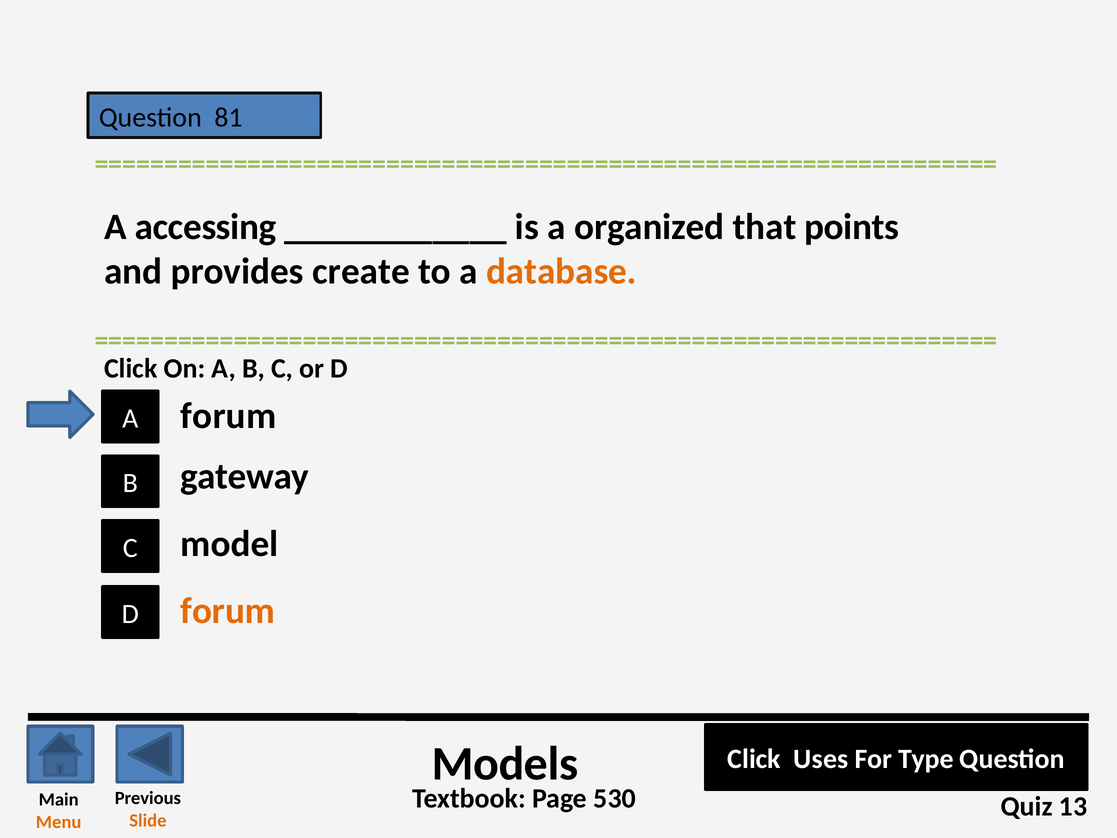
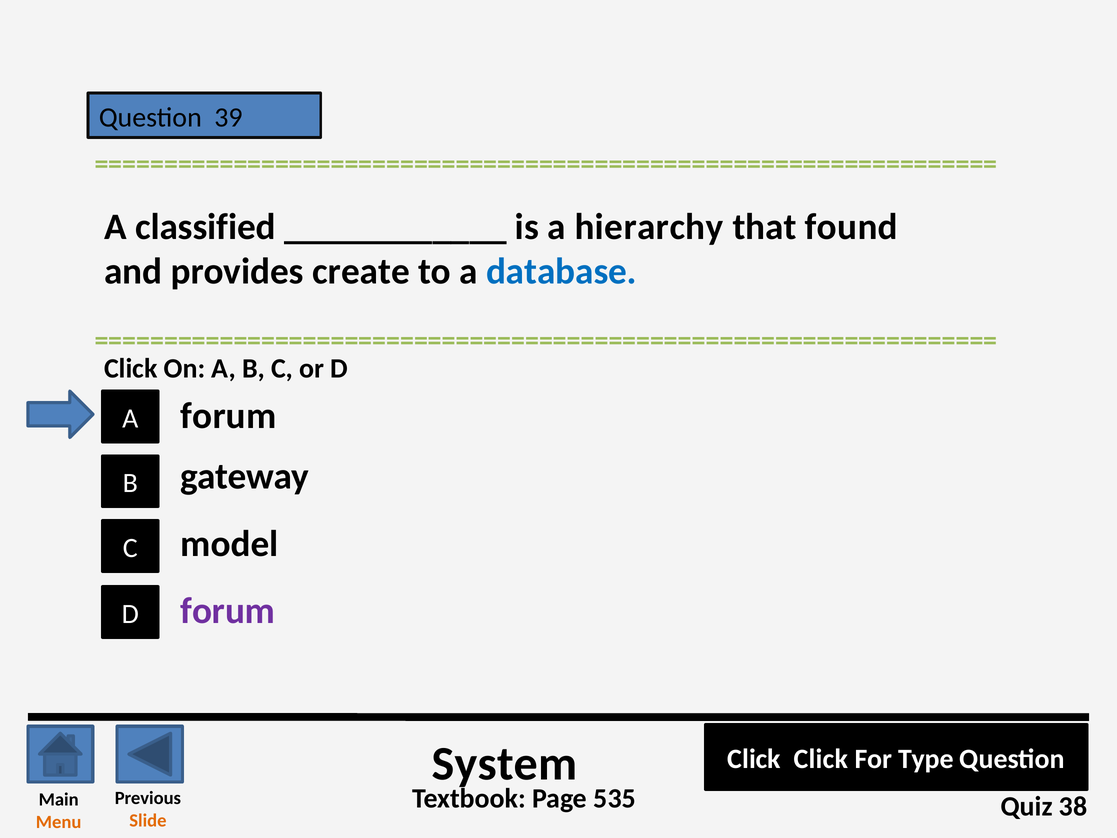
81: 81 -> 39 (228, 117)
accessing: accessing -> classified (205, 227)
organized: organized -> hierarchy (649, 227)
points: points -> found (851, 227)
database colour: orange -> blue (561, 271)
forum colour: orange -> purple (228, 611)
Models: Models -> System (505, 764)
Click Uses: Uses -> Click (821, 759)
530: 530 -> 535 (615, 798)
13: 13 -> 38 (1073, 806)
